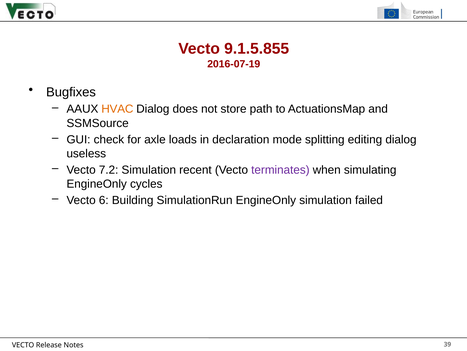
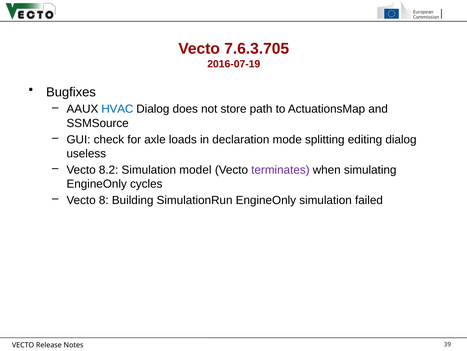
9.1.5.855: 9.1.5.855 -> 7.6.3.705 (257, 49)
HVAC colour: orange -> blue (117, 109)
7.2: 7.2 -> 8.2 (109, 170)
recent: recent -> model (195, 170)
6: 6 -> 8 (104, 200)
